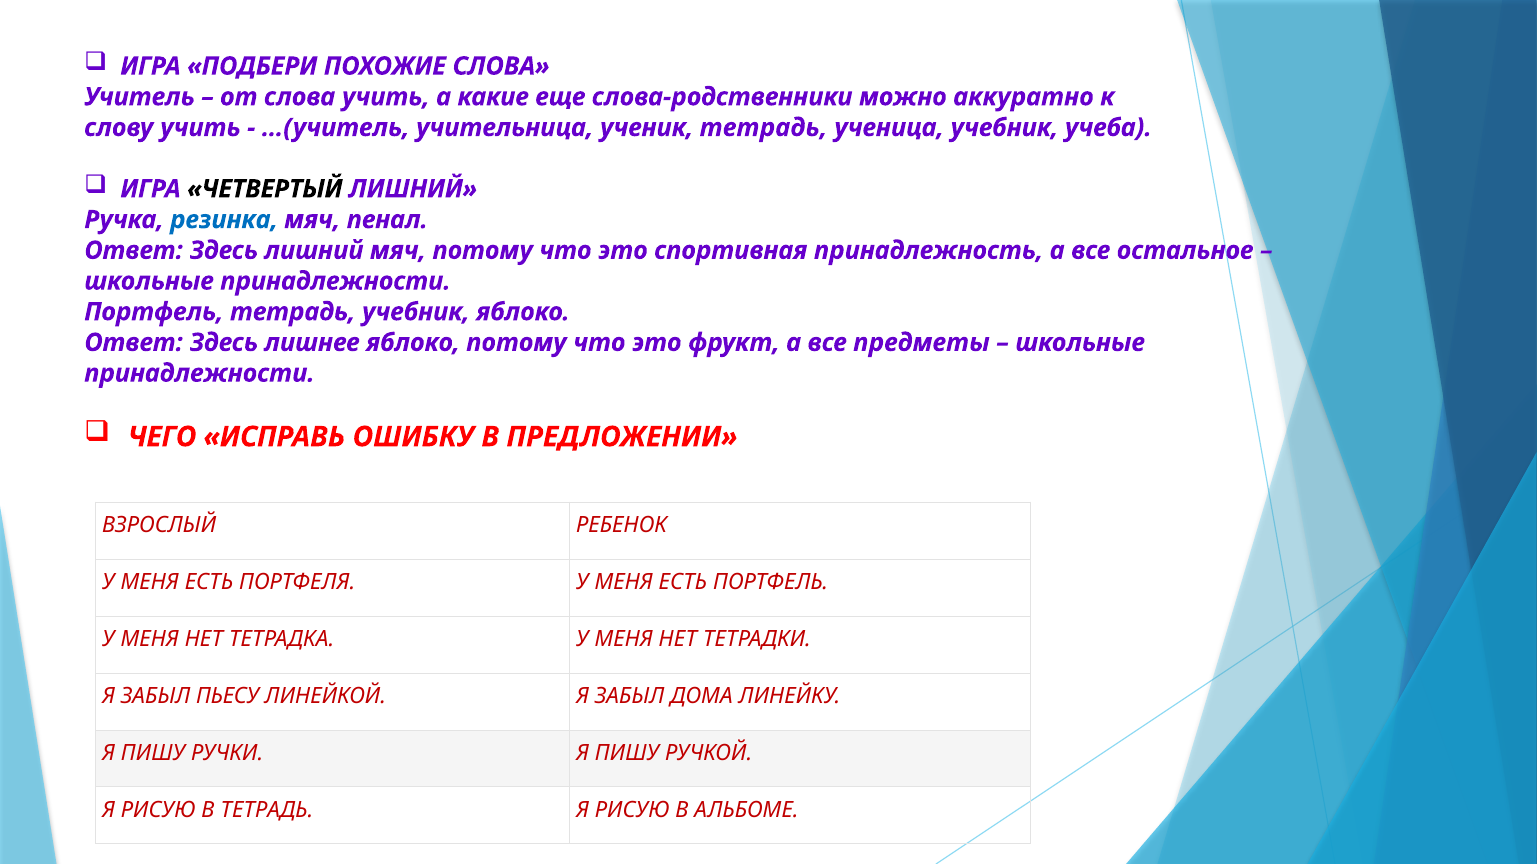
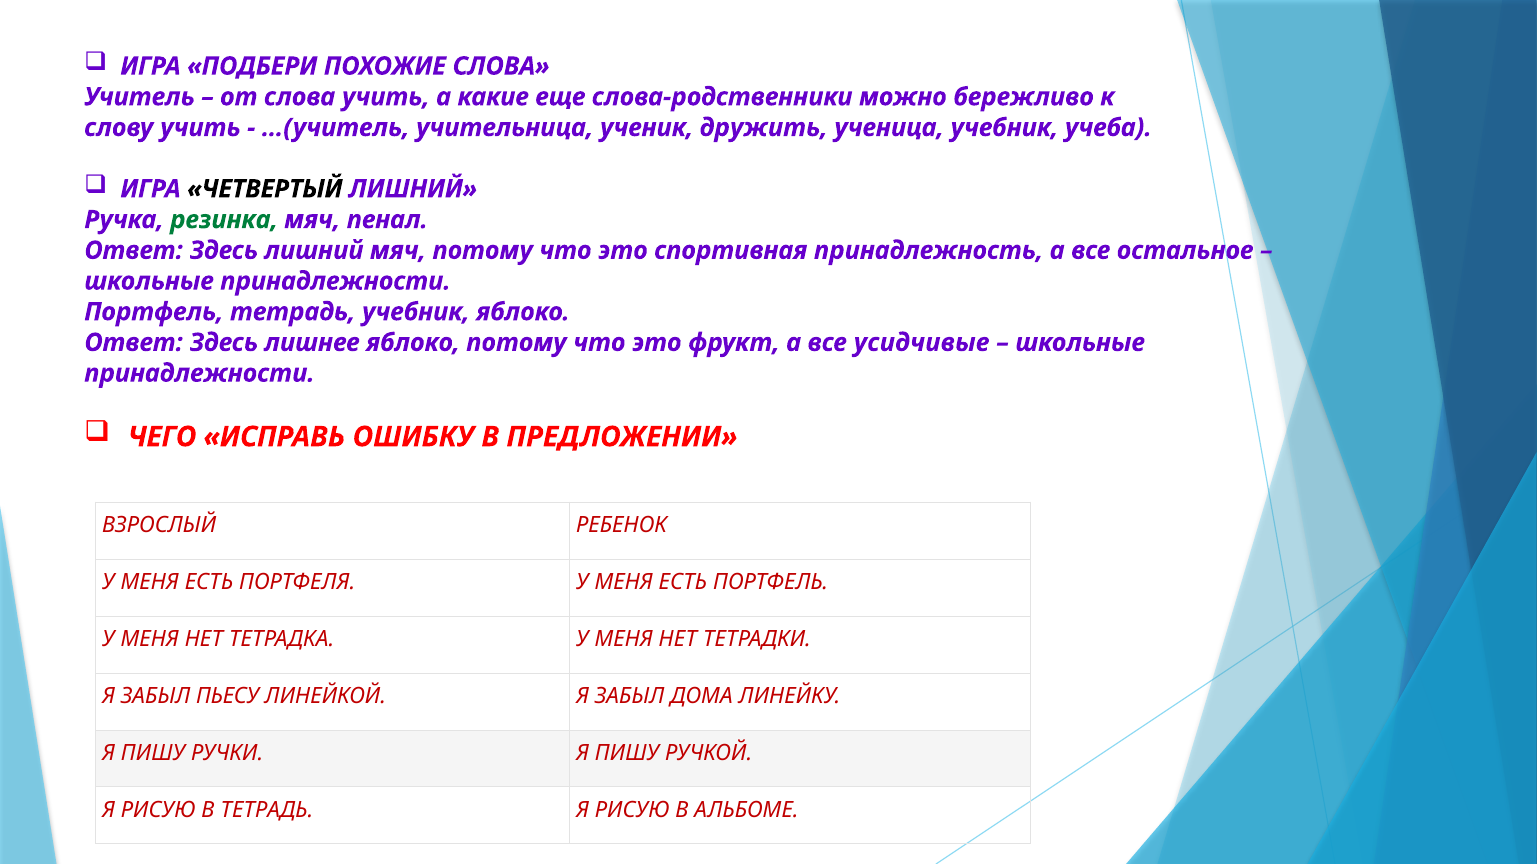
аккуратно: аккуратно -> бережливо (1024, 97)
ученик тетрадь: тетрадь -> дружить (764, 128)
резинка colour: blue -> green (224, 220)
предметы: предметы -> усидчивые (921, 343)
